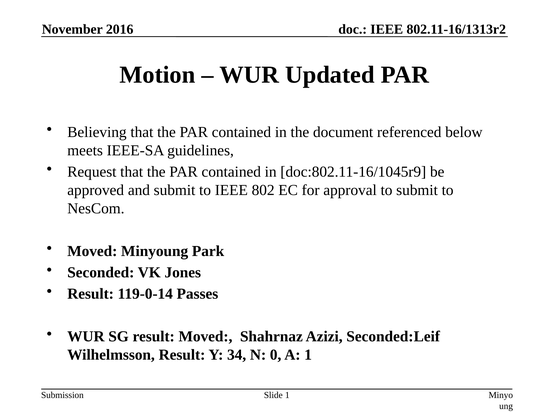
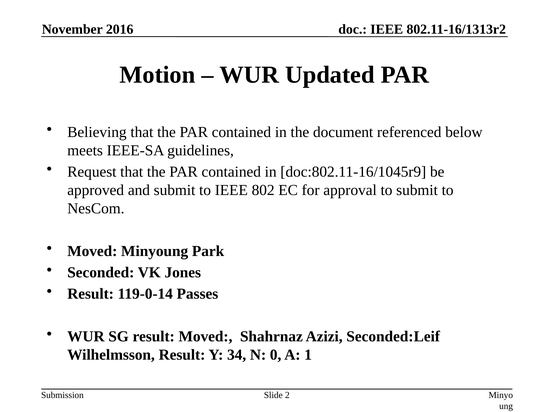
Slide 1: 1 -> 2 (287, 395)
